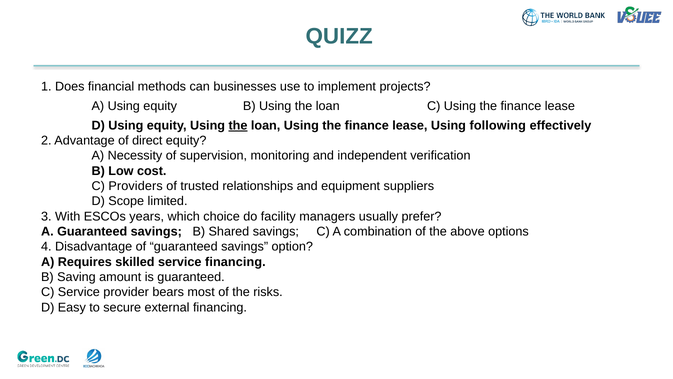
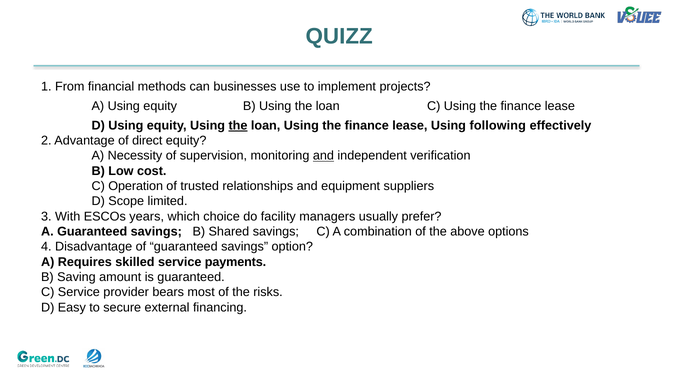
Does: Does -> From (70, 87)
and underline: none -> present (323, 156)
Providers: Providers -> Operation (136, 186)
service financing: financing -> payments (236, 262)
